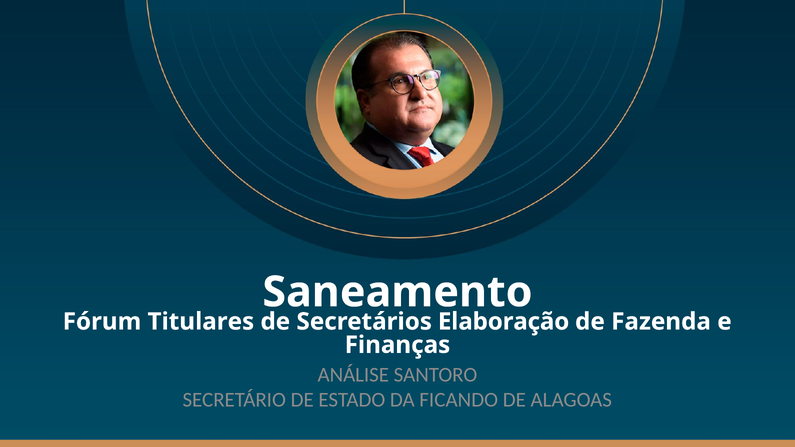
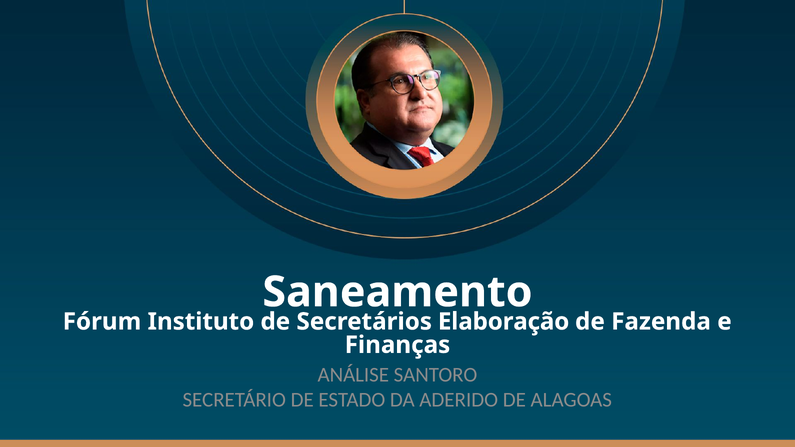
Titulares: Titulares -> Instituto (201, 322)
FICANDO: FICANDO -> ADERIDO (459, 400)
